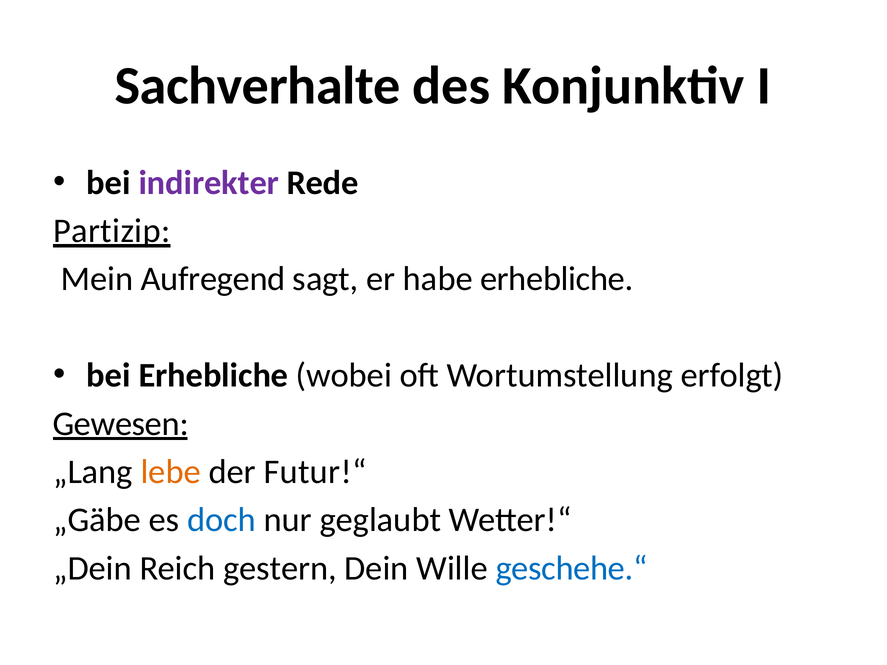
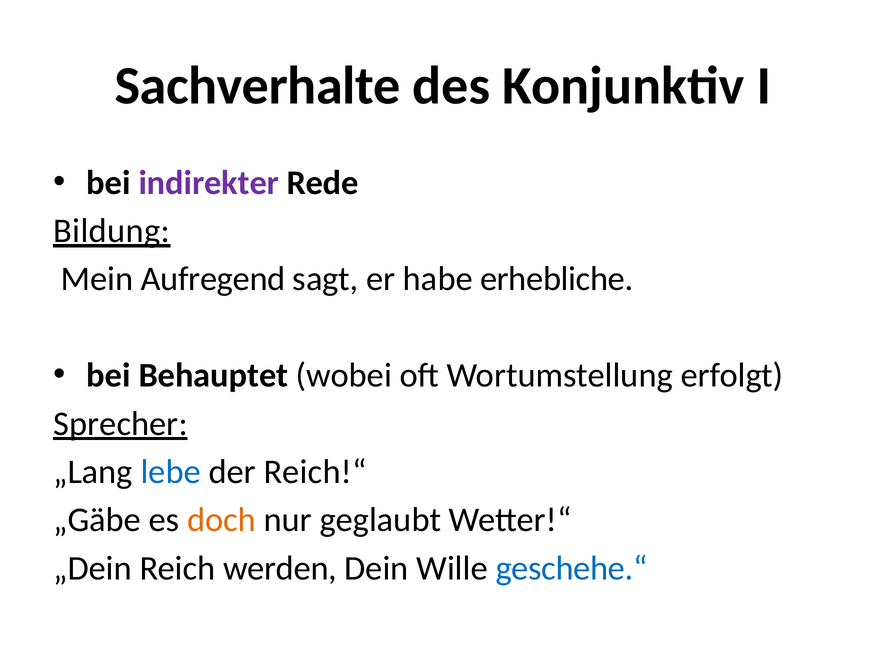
Partizip: Partizip -> Bildung (112, 231)
bei Erhebliche: Erhebliche -> Behauptet (213, 376)
Gewesen: Gewesen -> Sprecher (120, 424)
lebe colour: orange -> blue (171, 472)
Futur!“: Futur!“ -> Reich!“ (315, 472)
doch colour: blue -> orange (222, 520)
gestern: gestern -> werden (280, 569)
